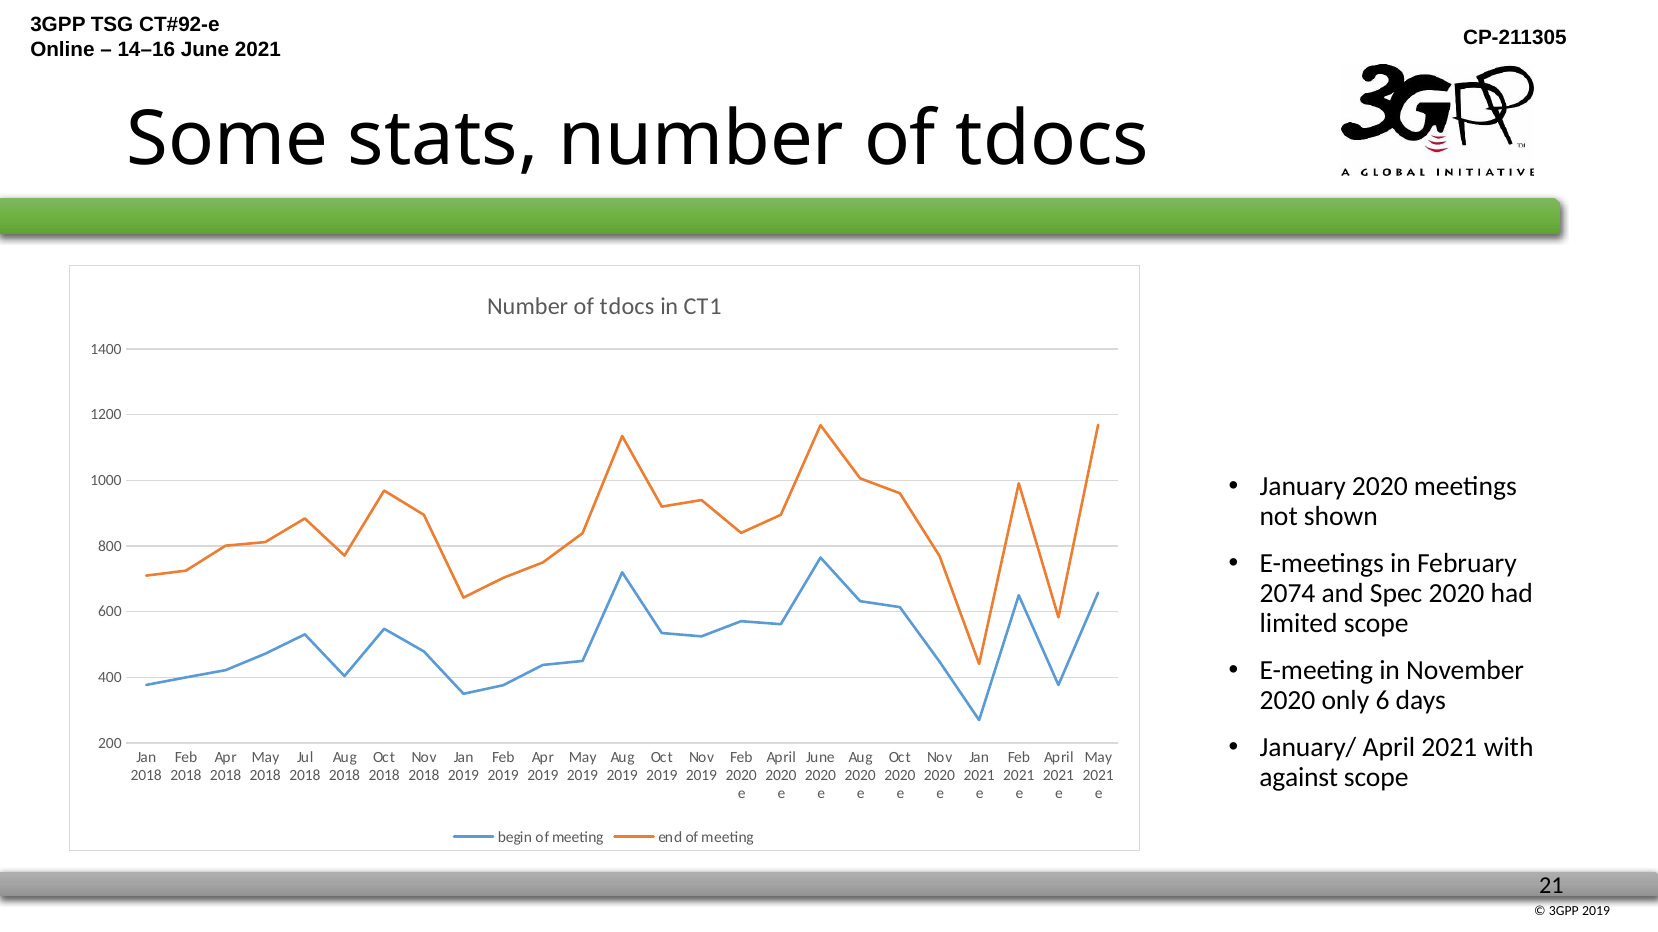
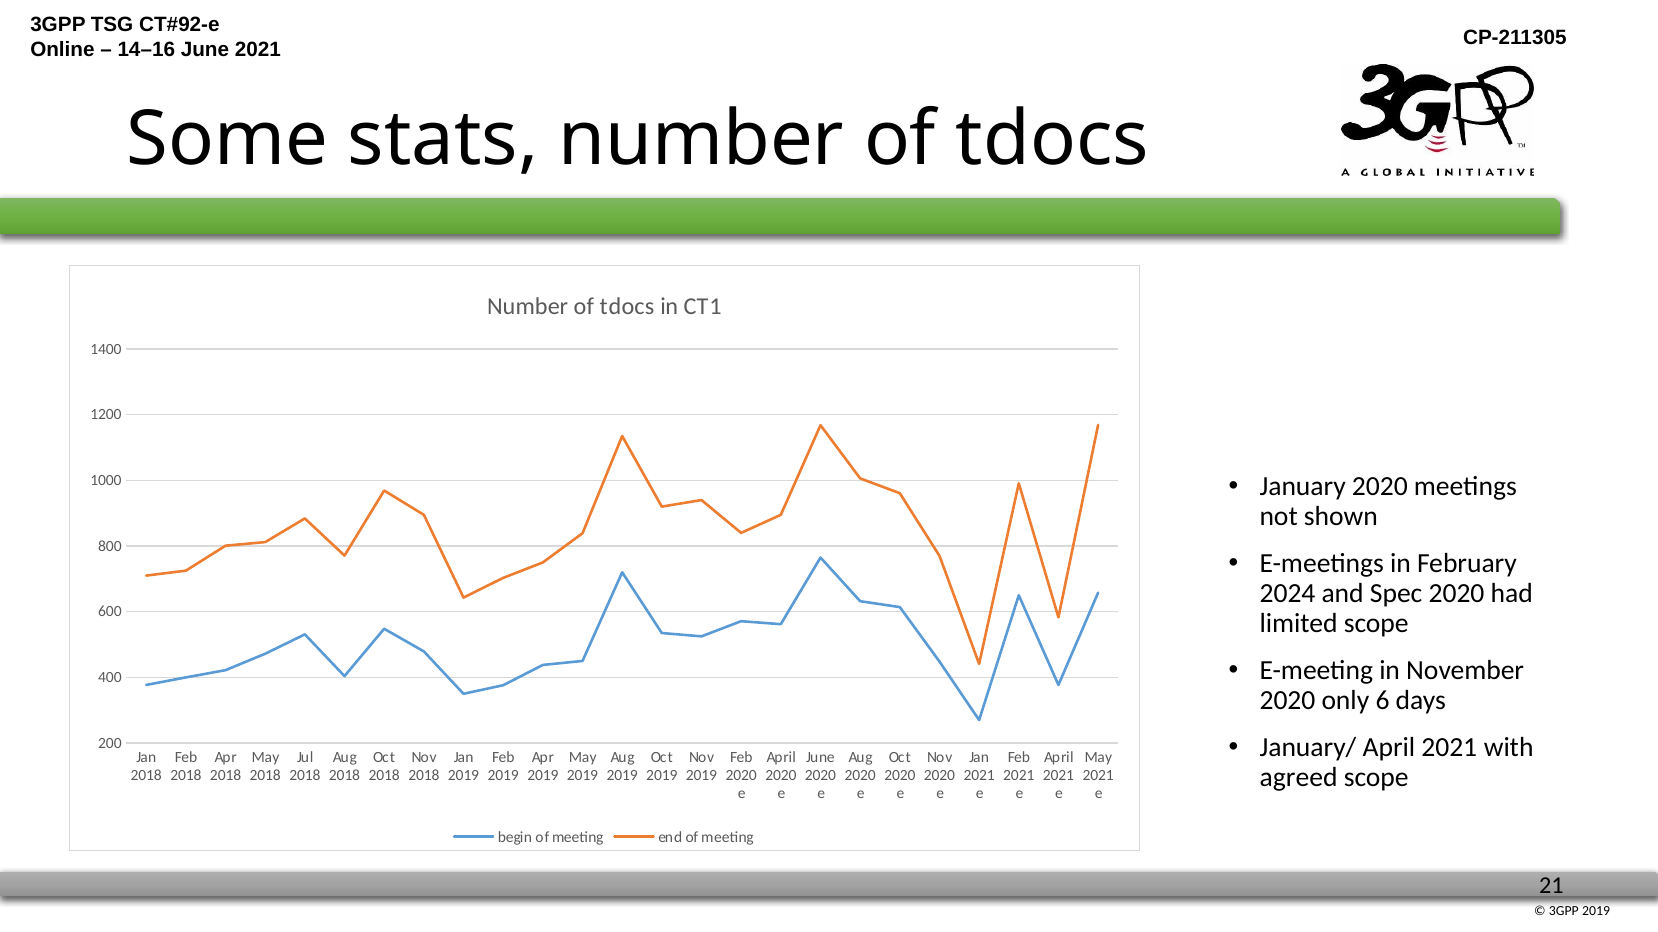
2074: 2074 -> 2024 (1288, 594)
against: against -> agreed (1299, 778)
